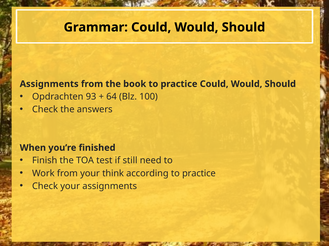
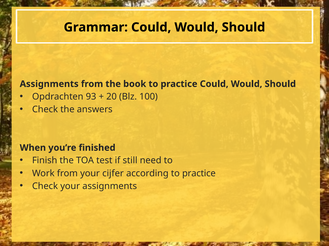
64: 64 -> 20 (112, 97)
think: think -> cijfer (113, 174)
